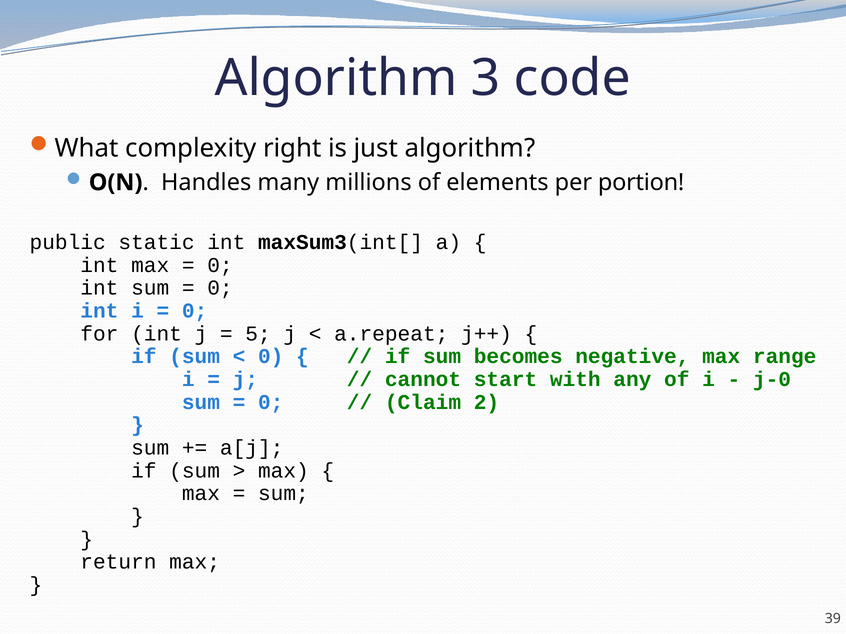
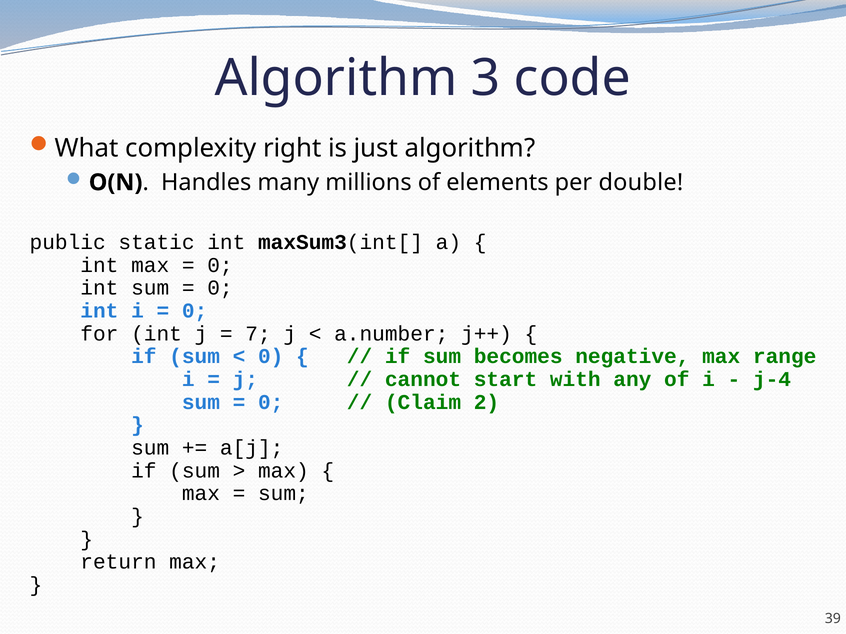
portion: portion -> double (641, 183)
5: 5 -> 7 (258, 334)
a.repeat: a.repeat -> a.number (391, 334)
j-0: j-0 -> j-4 (772, 380)
